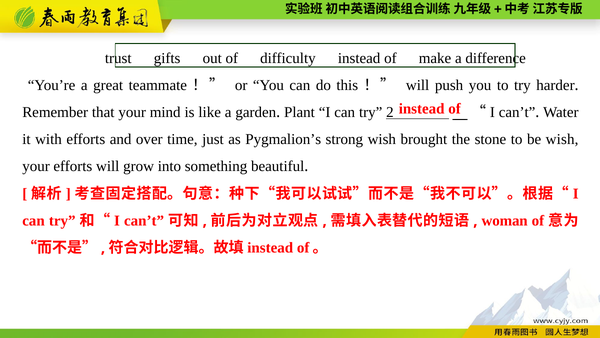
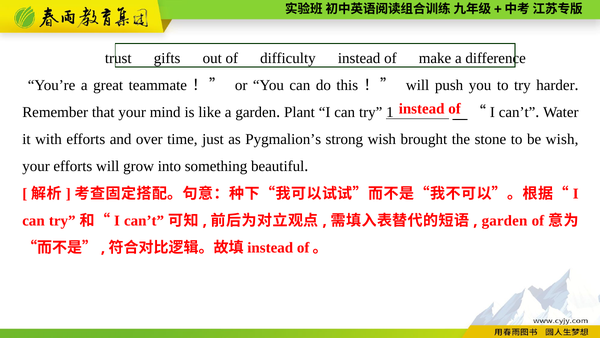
2: 2 -> 1 (390, 112)
woman: woman -> garden (505, 221)
